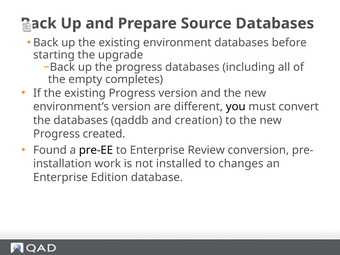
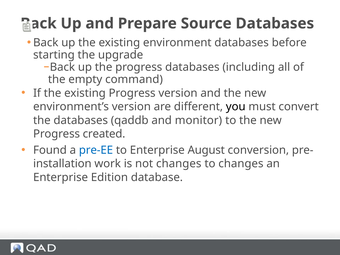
completes: completes -> command (134, 79)
creation: creation -> monitor (198, 120)
pre-EE colour: black -> blue (96, 150)
Review: Review -> August (206, 150)
not installed: installed -> changes (179, 164)
